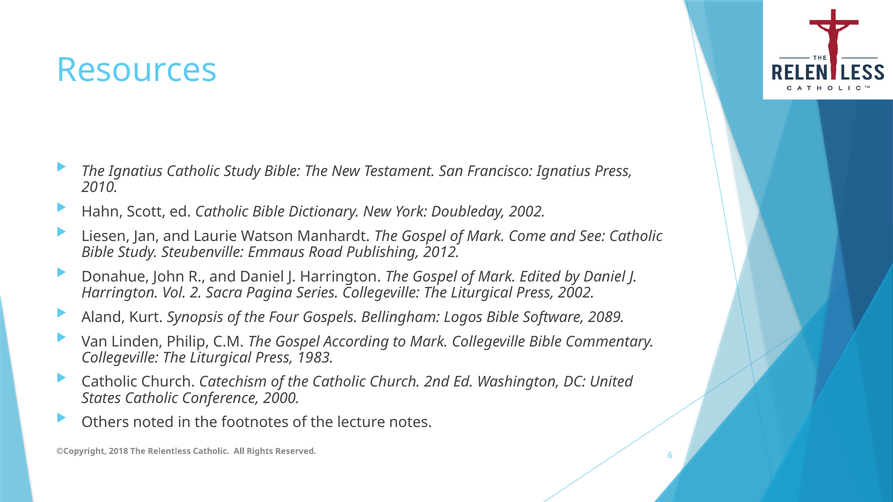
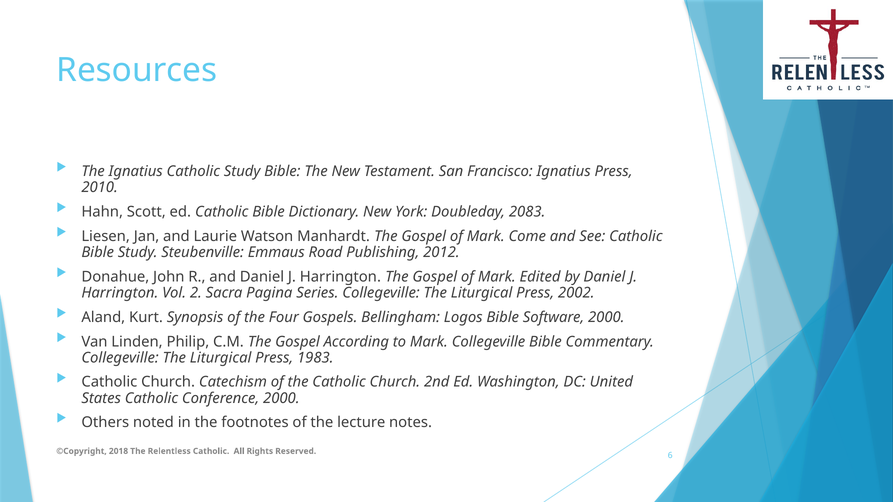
Doubleday 2002: 2002 -> 2083 (527, 212)
Software 2089: 2089 -> 2000 (606, 317)
